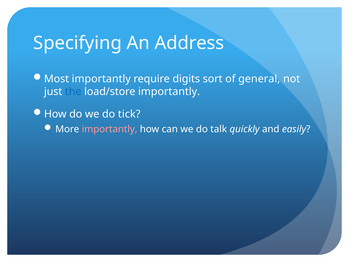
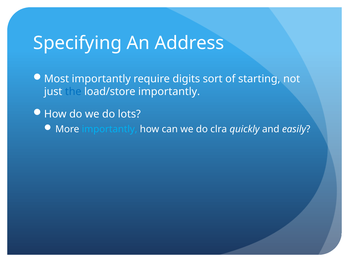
general: general -> starting (259, 79)
tick: tick -> lots (129, 114)
importantly colour: pink -> light blue (110, 129)
talk: talk -> clra (219, 129)
